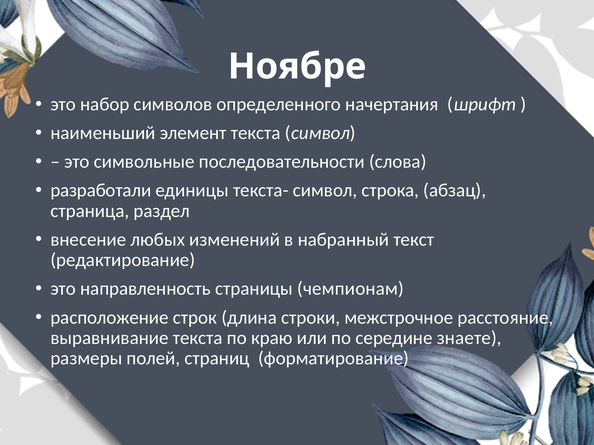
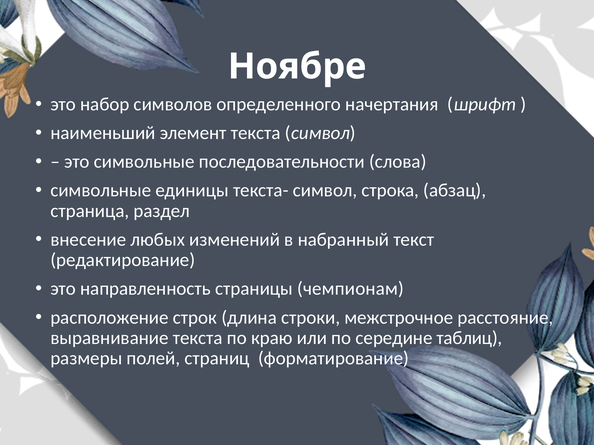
разработали: разработали -> символьные (101, 191)
знаете: знаете -> таблиц (469, 338)
